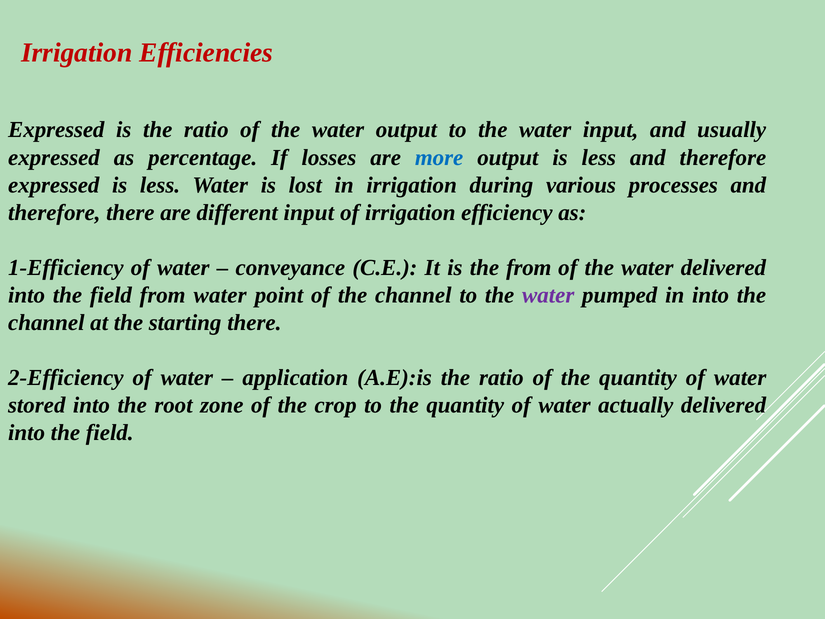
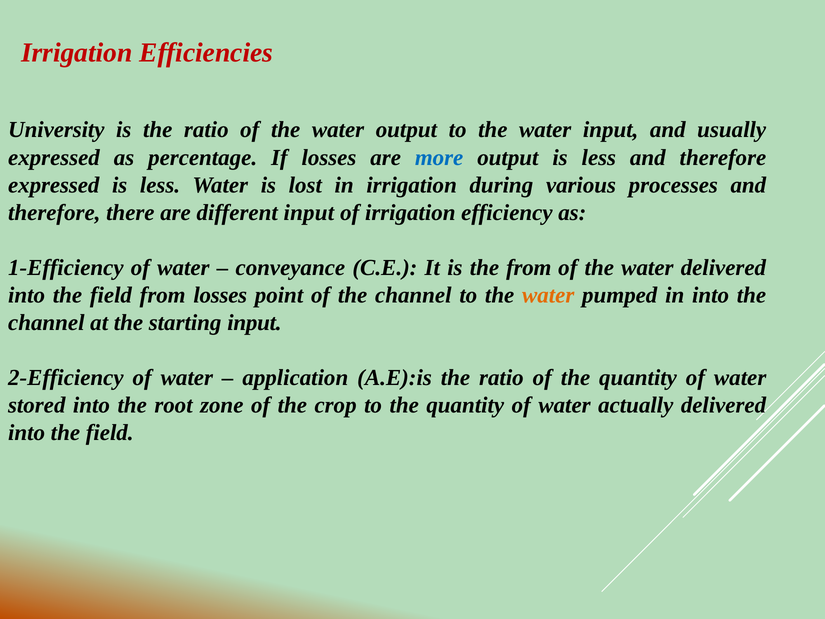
Expressed: Expressed -> University (56, 130)
from water: water -> losses (220, 295)
water colour: purple -> orange (548, 295)
starting there: there -> input (254, 322)
